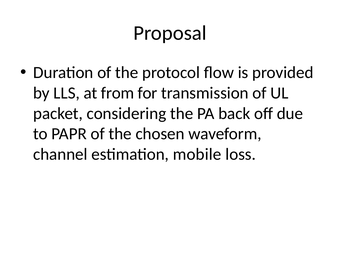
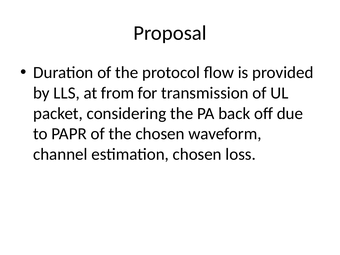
estimation mobile: mobile -> chosen (197, 154)
